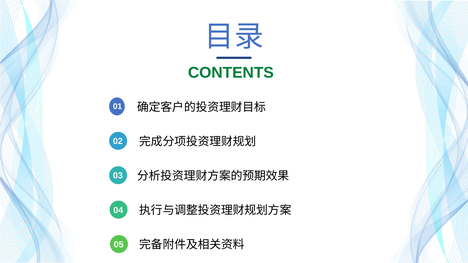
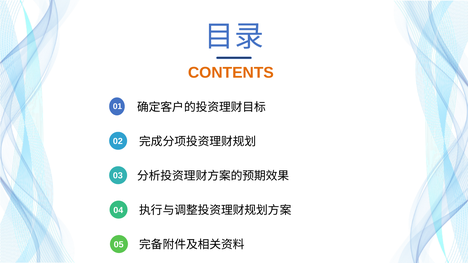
CONTENTS colour: green -> orange (231, 73)
